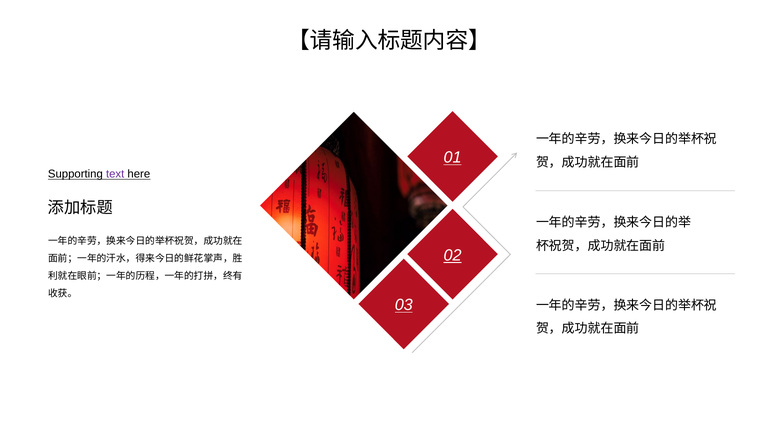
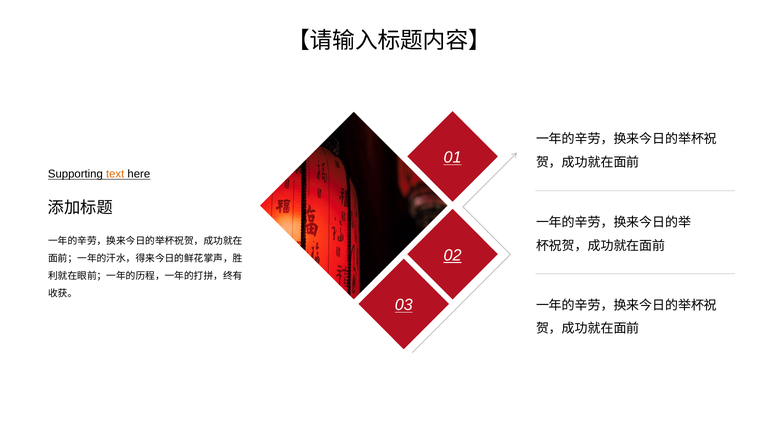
text colour: purple -> orange (115, 174)
